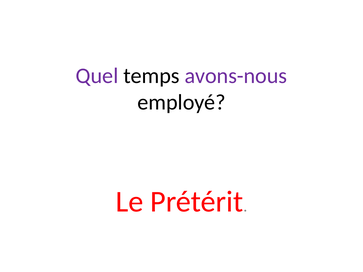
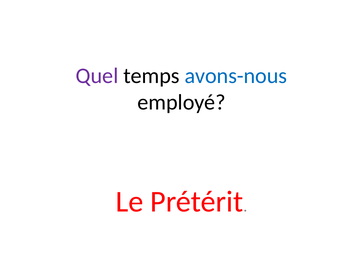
avons-nous colour: purple -> blue (236, 76)
